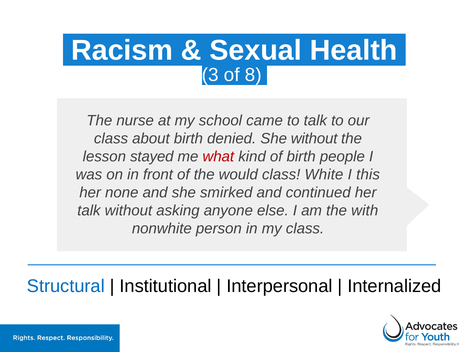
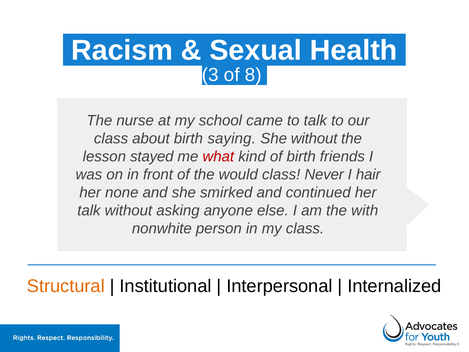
denied: denied -> saying (232, 138)
people: people -> friends (342, 156)
White: White -> Never (324, 174)
this: this -> hair (368, 174)
Structural colour: blue -> orange (66, 286)
